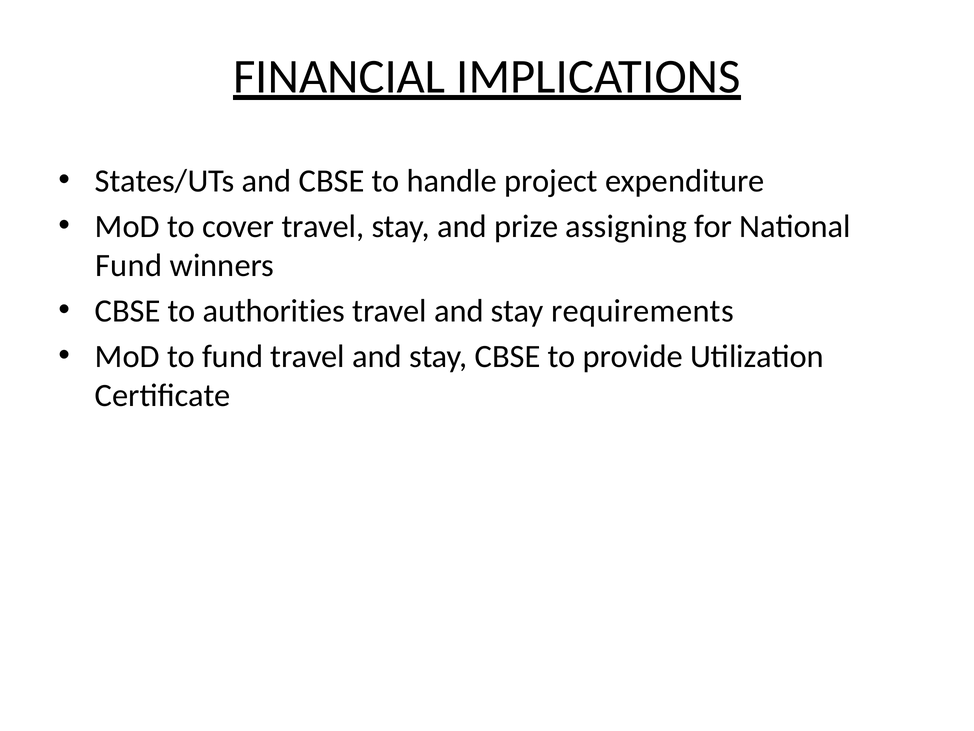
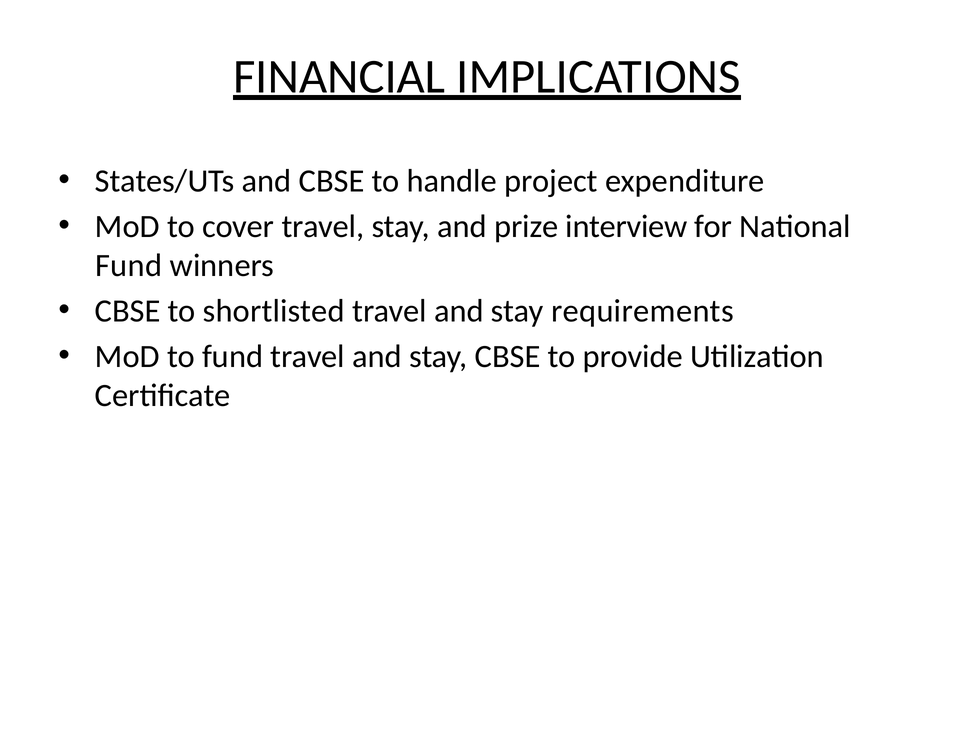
assigning: assigning -> interview (626, 226)
authorities: authorities -> shortlisted (274, 311)
